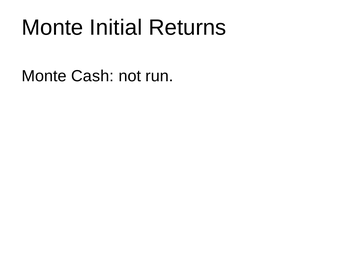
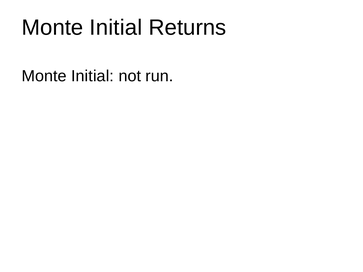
Cash: Cash -> Initial (93, 76)
